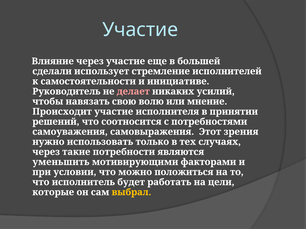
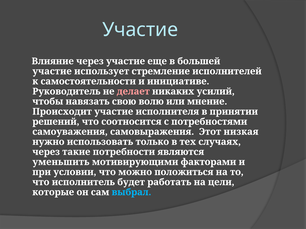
сделали: сделали -> участие (52, 71)
зрения: зрения -> низкая (241, 132)
выбрал colour: yellow -> light blue (131, 193)
